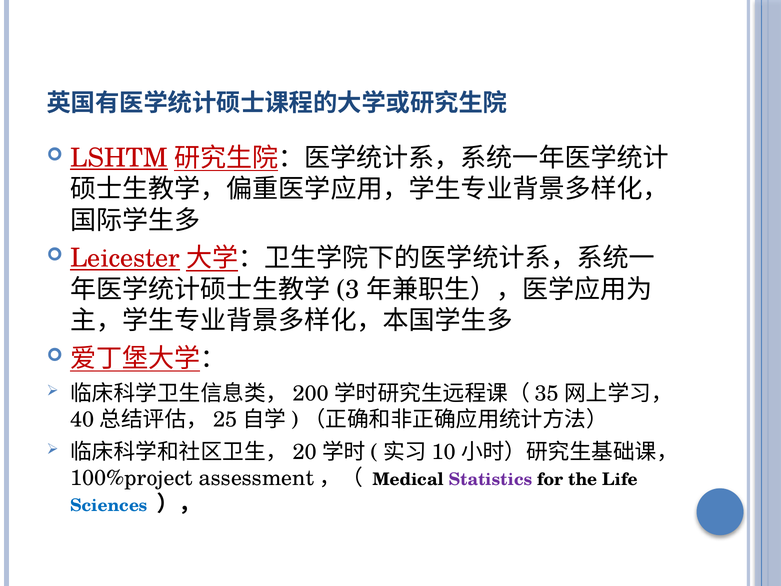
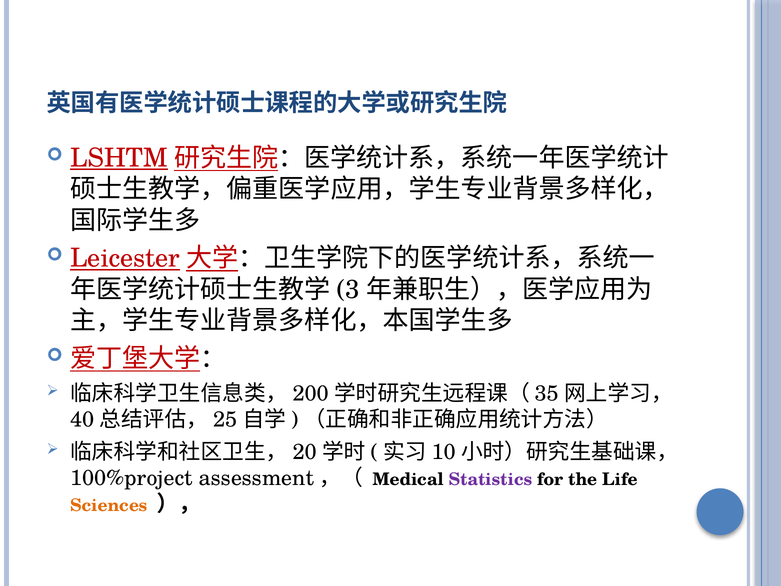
Sciences colour: blue -> orange (109, 505)
